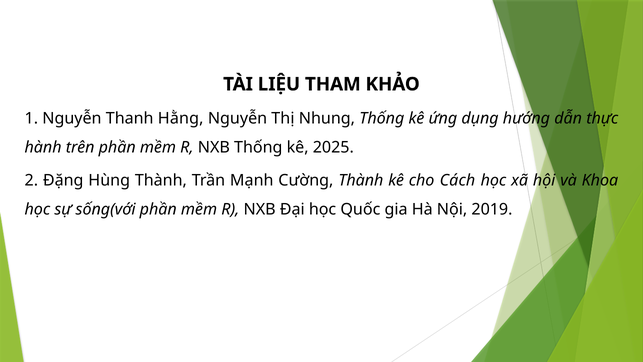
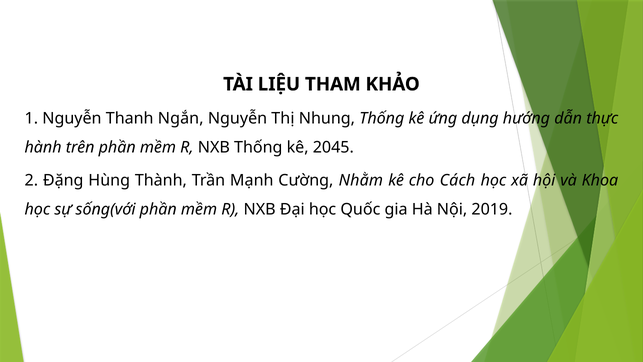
Hằng: Hằng -> Ngắn (181, 119)
2025: 2025 -> 2045 (333, 147)
Cường Thành: Thành -> Nhằm (361, 180)
